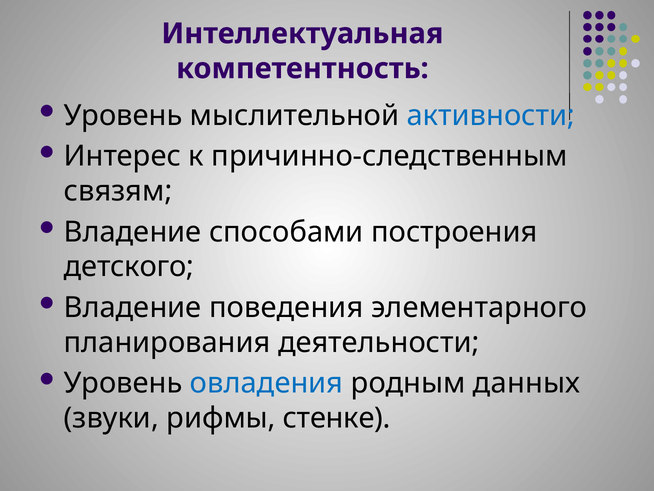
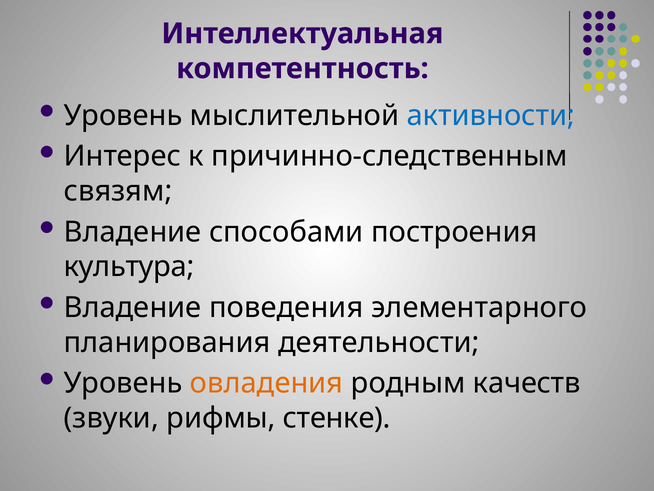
детского: детского -> культура (129, 267)
овладения colour: blue -> orange (267, 383)
данных: данных -> качеств (527, 383)
